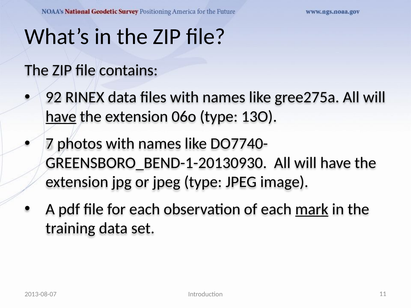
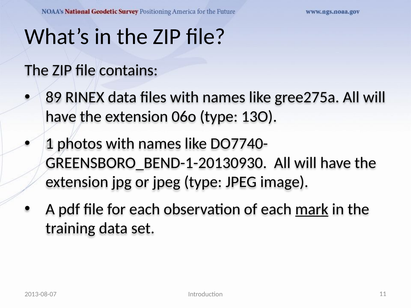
92: 92 -> 89 (54, 97)
have underline: present -> none (61, 117)
7: 7 -> 1 (50, 144)
